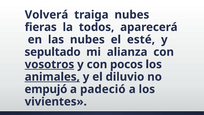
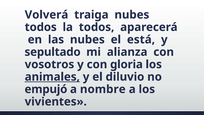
fieras: fieras -> todos (41, 27)
esté: esté -> está (141, 39)
vosotros underline: present -> none (49, 64)
pocos: pocos -> gloria (126, 64)
padeció: padeció -> nombre (103, 89)
